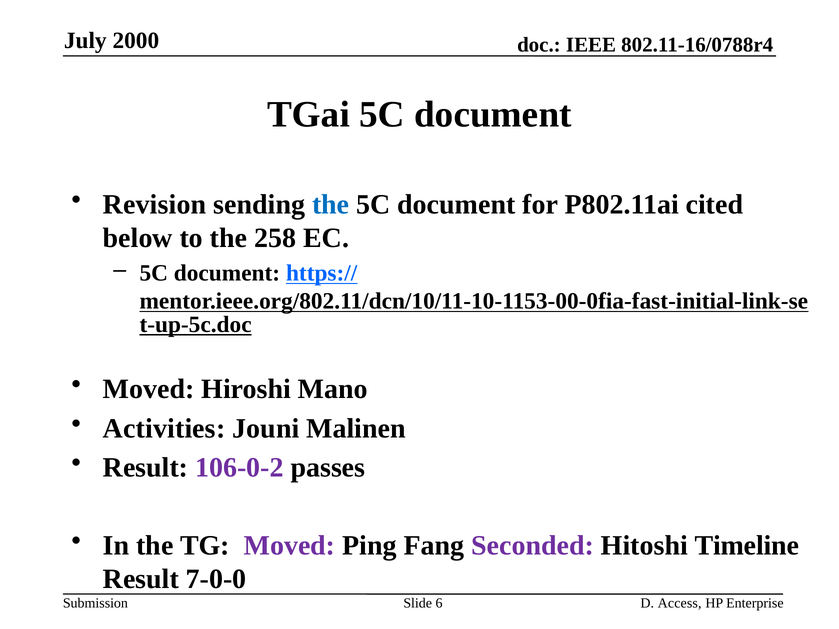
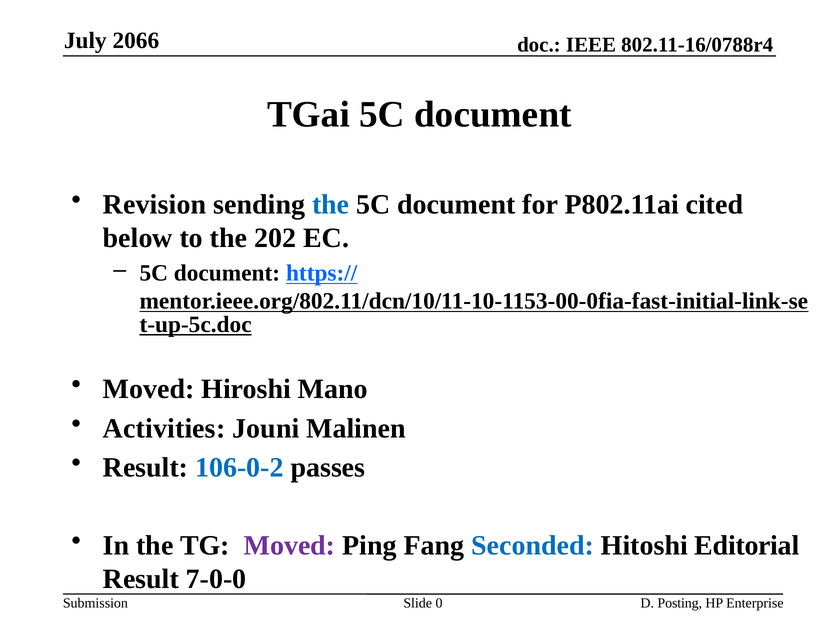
2000: 2000 -> 2066 (136, 41)
258: 258 -> 202 (275, 238)
106-0-2 colour: purple -> blue (239, 468)
Seconded colour: purple -> blue (533, 546)
Timeline: Timeline -> Editorial (747, 546)
6: 6 -> 0 (439, 603)
Access: Access -> Posting (680, 603)
